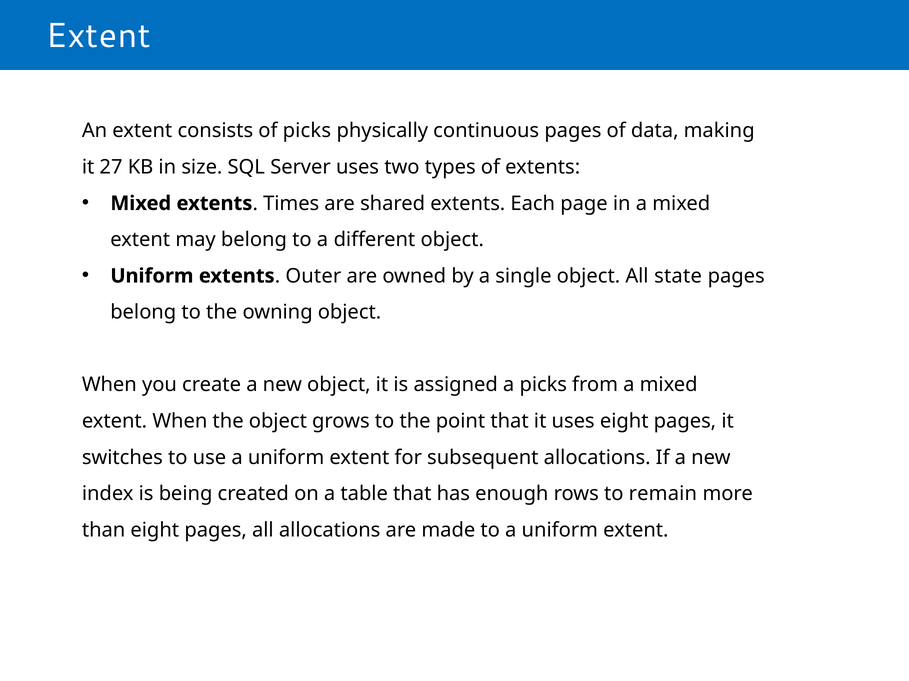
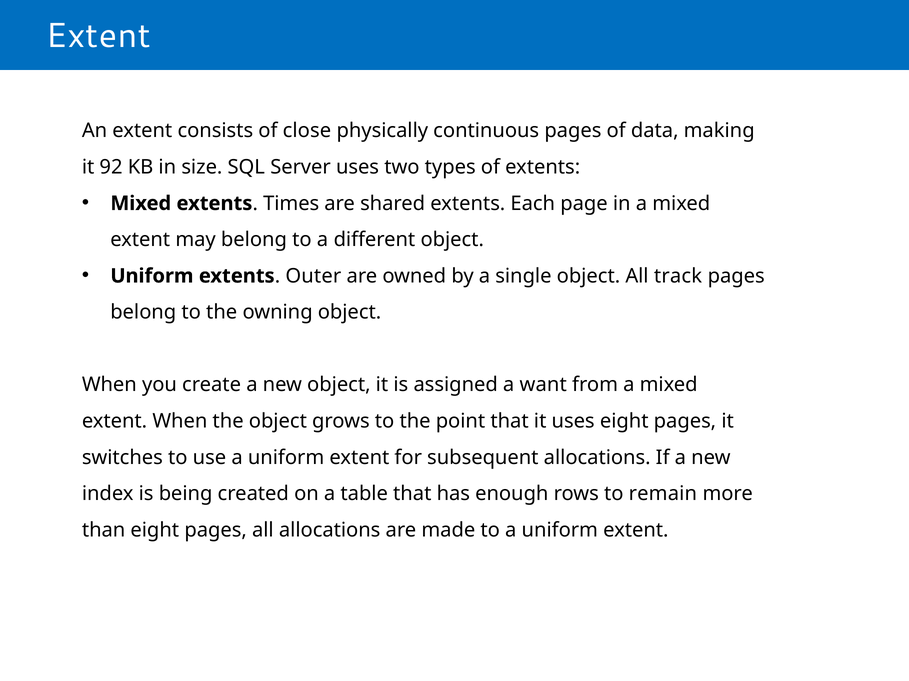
of picks: picks -> close (307, 131)
27: 27 -> 92 (111, 167)
state: state -> track (678, 276)
a picks: picks -> want (543, 385)
